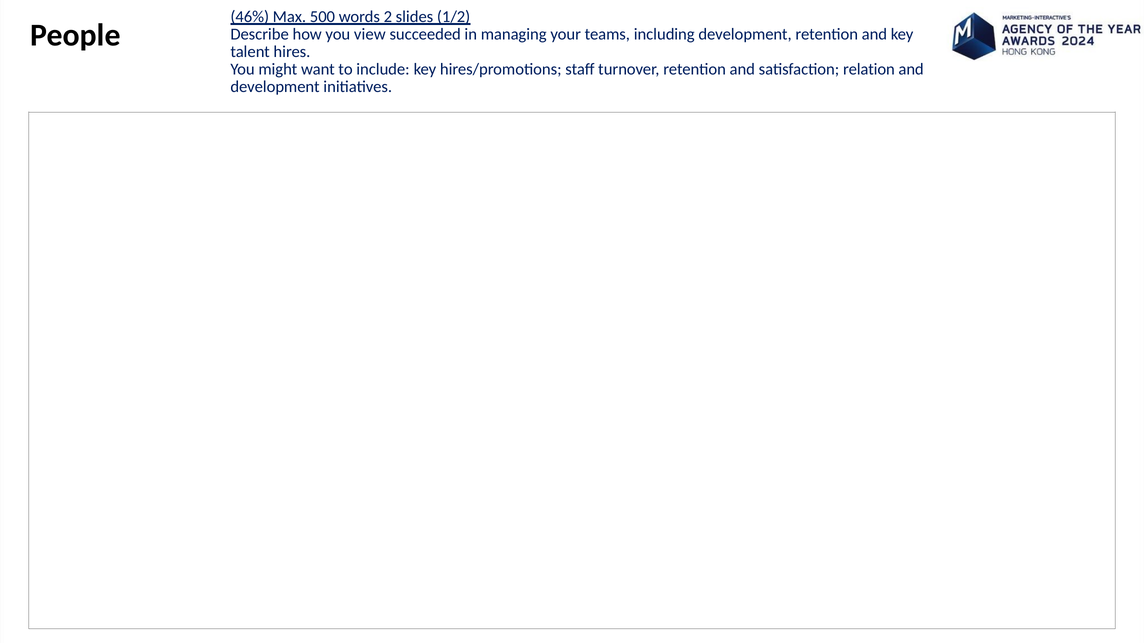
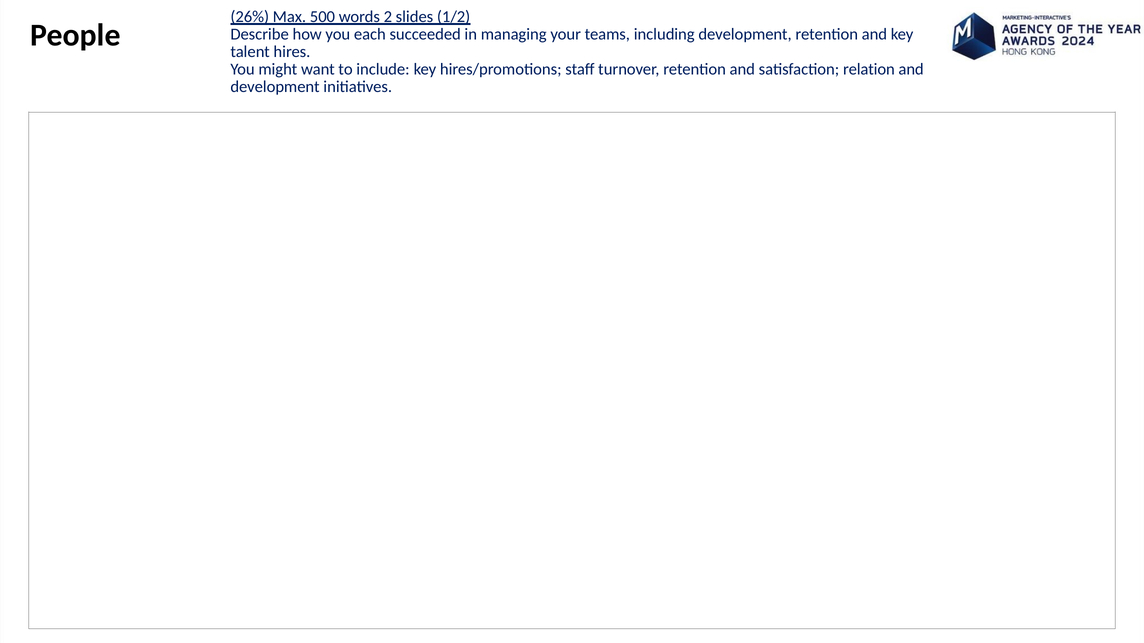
46%: 46% -> 26% (250, 17)
view: view -> each (370, 34)
